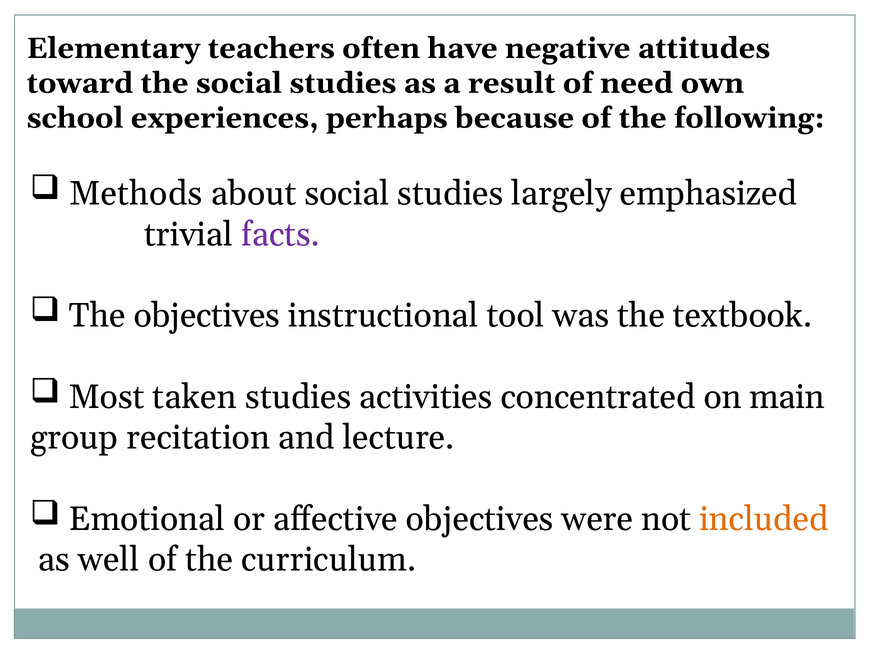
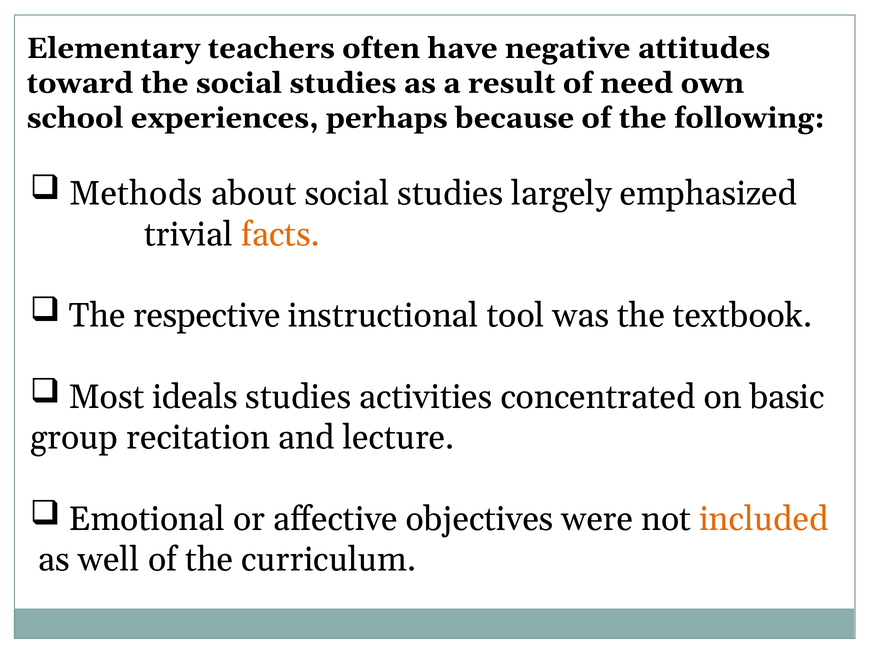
facts colour: purple -> orange (281, 234)
The objectives: objectives -> respective (207, 316)
taken: taken -> ideals (195, 397)
main: main -> basic (787, 397)
